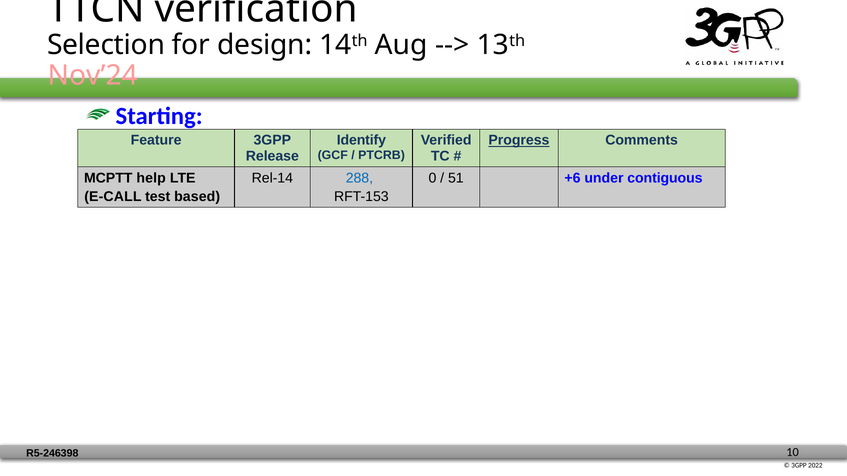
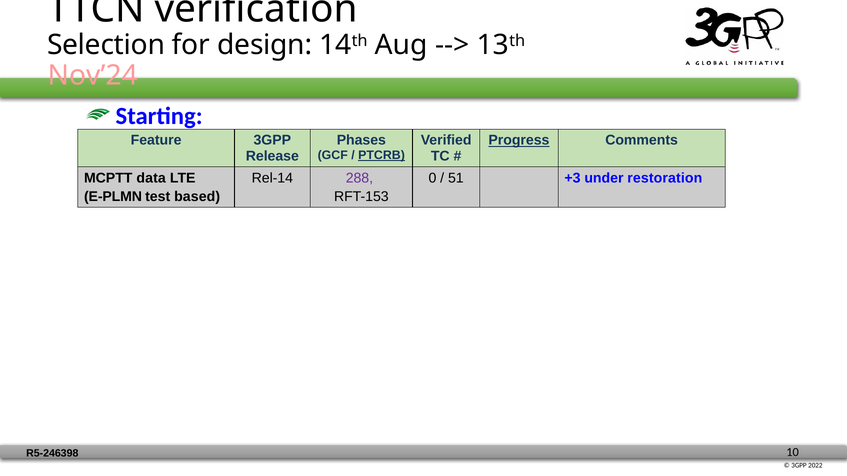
Identify: Identify -> Phases (361, 140)
PTCRB underline: none -> present (382, 155)
+6: +6 -> +3 (573, 178)
contiguous: contiguous -> restoration (665, 178)
help: help -> data (151, 178)
288 colour: blue -> purple (359, 178)
E-CALL: E-CALL -> E-PLMN (113, 197)
